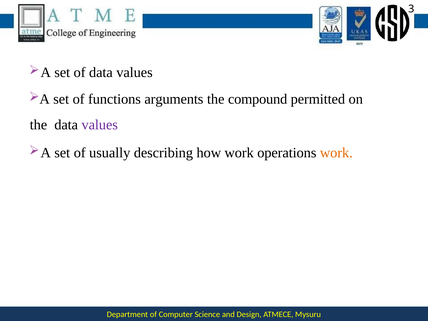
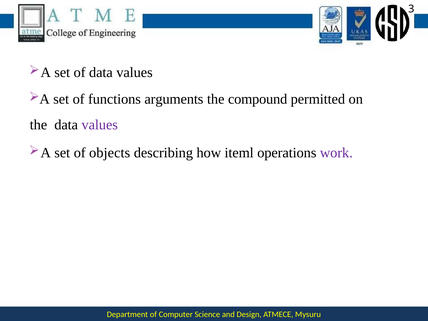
usually: usually -> objects (110, 153)
how work: work -> iteml (239, 153)
work colour: orange -> purple (336, 153)
